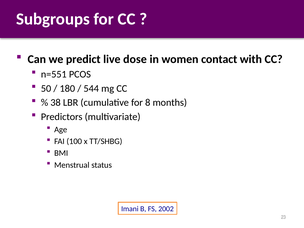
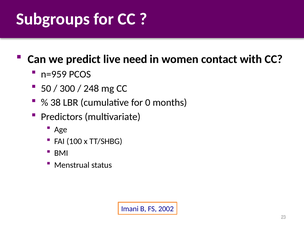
dose: dose -> need (135, 59)
n=551: n=551 -> n=959 (54, 74)
180: 180 -> 300 (67, 88)
544: 544 -> 248 (91, 88)
8: 8 -> 0 (148, 103)
